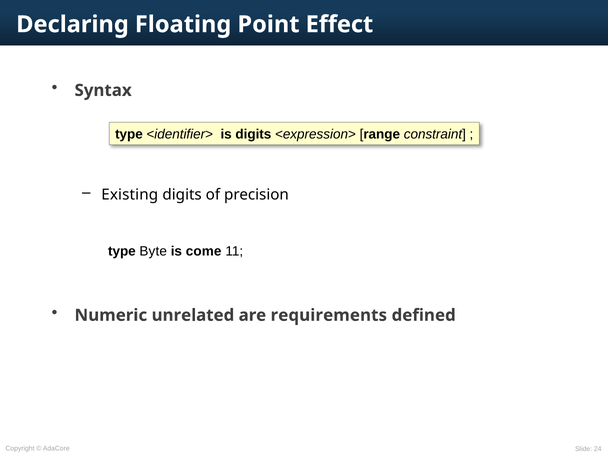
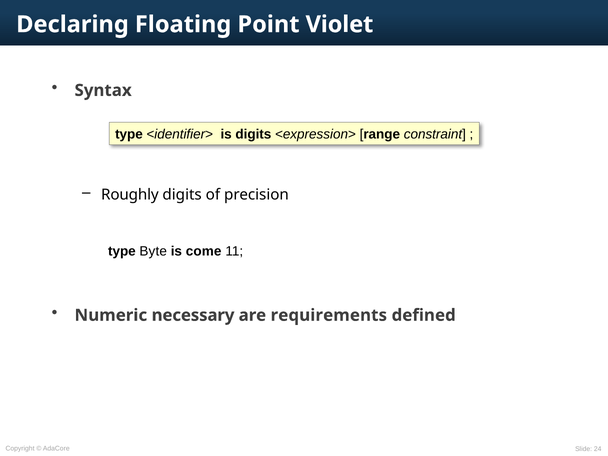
Effect: Effect -> Violet (339, 24)
Existing: Existing -> Roughly (130, 195)
unrelated: unrelated -> necessary (193, 315)
